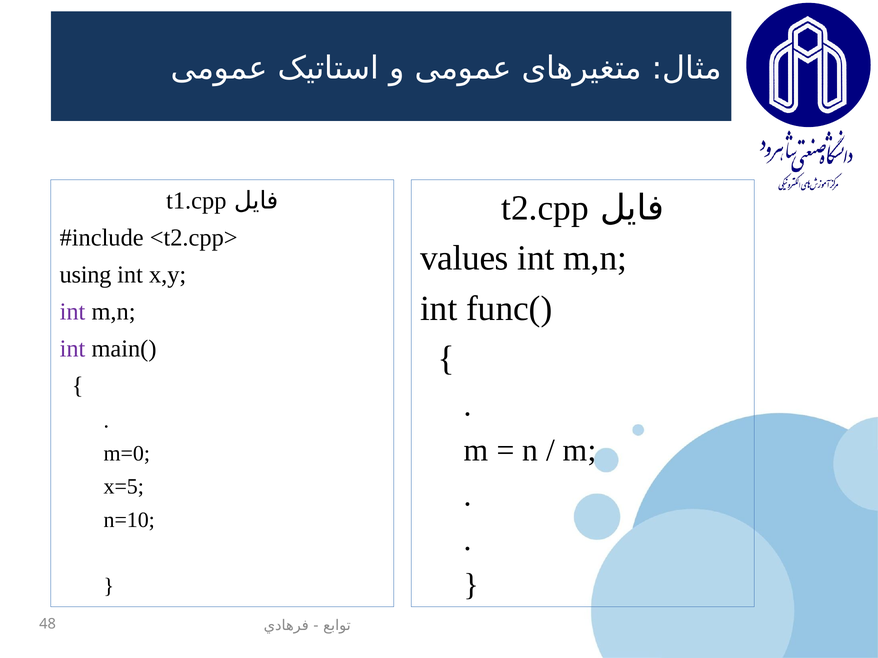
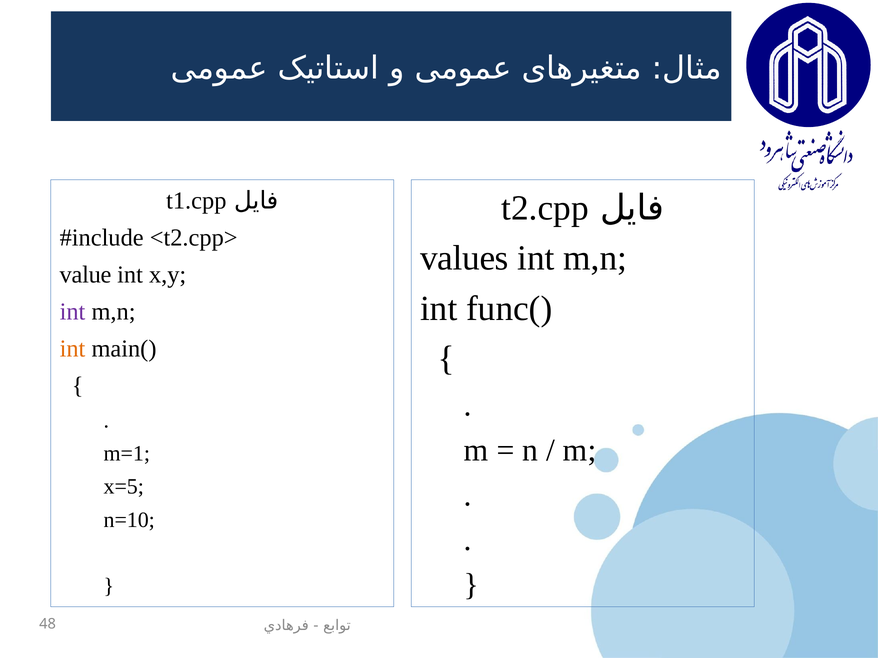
using: using -> value (86, 275)
int colour: purple -> orange (72, 349)
m=0: m=0 -> m=1 (127, 454)
